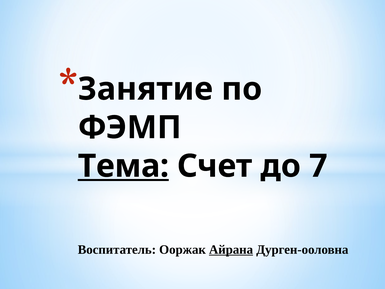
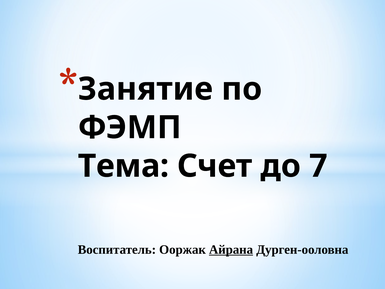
Тема underline: present -> none (123, 166)
